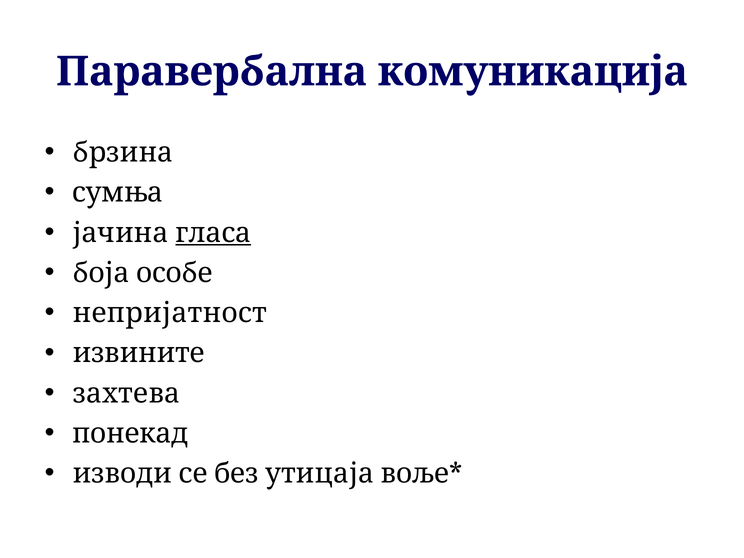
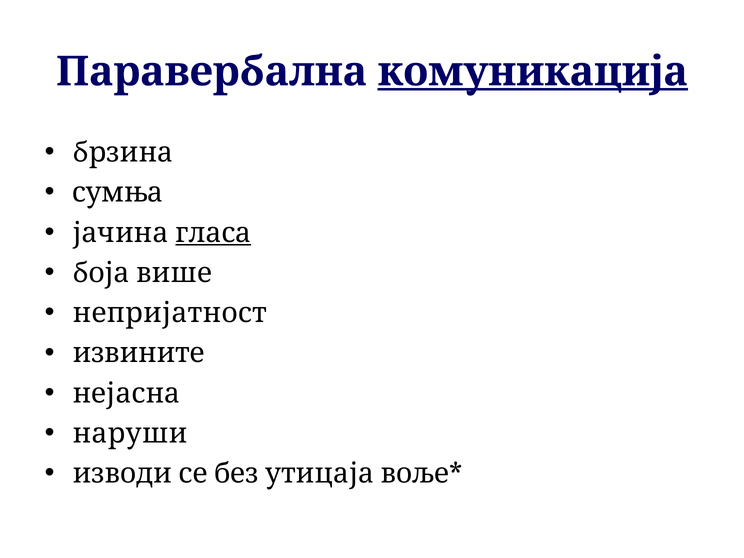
комуникација underline: none -> present (533, 72)
особе: особе -> више (174, 273)
захтева: захтева -> нејасна (126, 393)
понекад: понекад -> наруши (130, 434)
